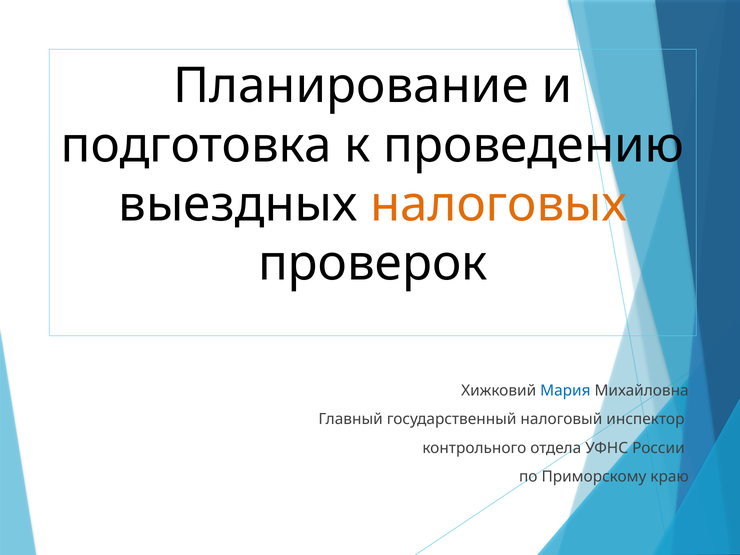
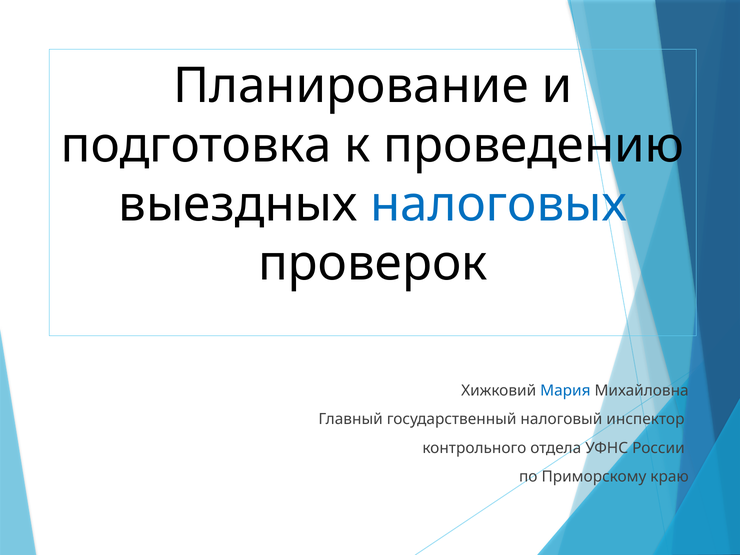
налоговых colour: orange -> blue (499, 204)
